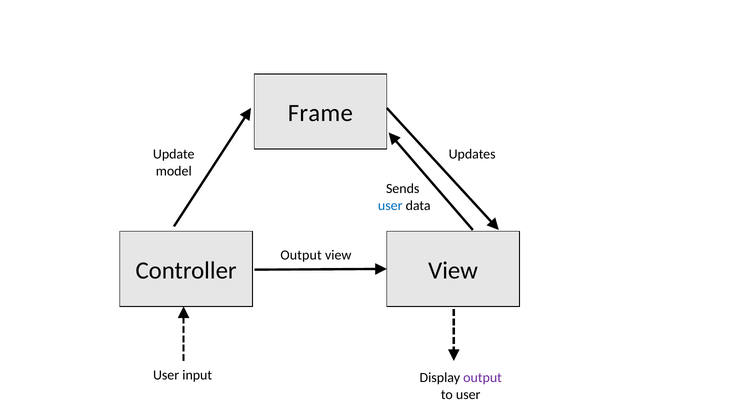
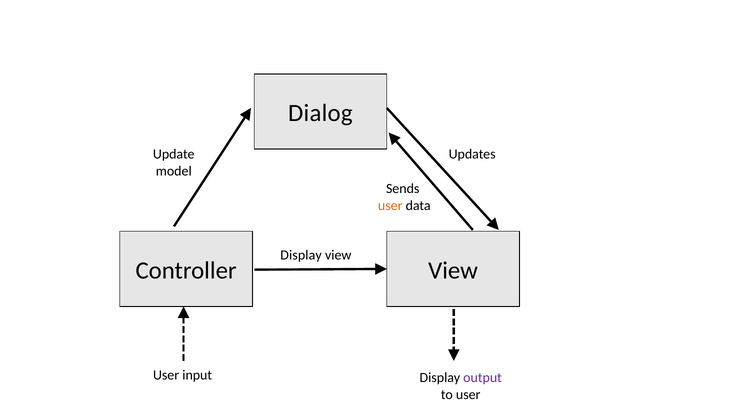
Frame: Frame -> Dialog (320, 113)
user colour: blue -> orange (390, 206)
Output: Output -> Display (301, 256)
